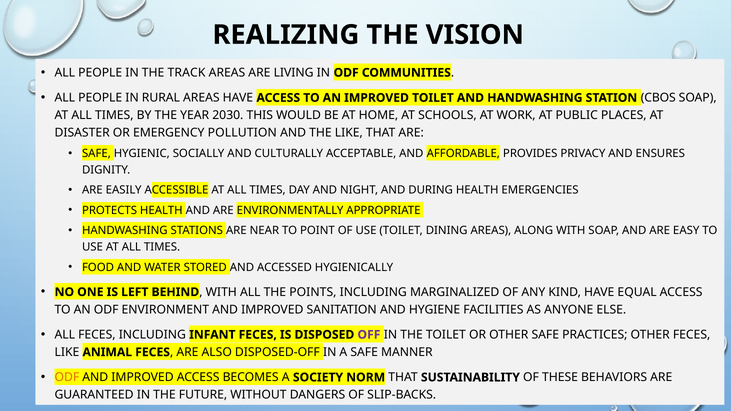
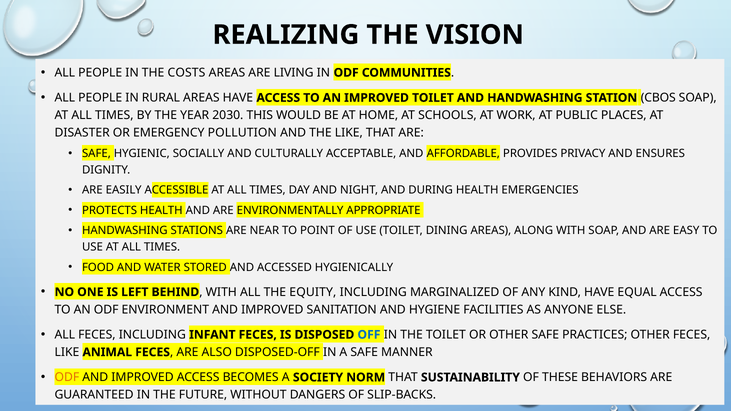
TRACK: TRACK -> COSTS (187, 73)
POINTS: POINTS -> EQUITY (313, 292)
OFF colour: purple -> blue (369, 335)
